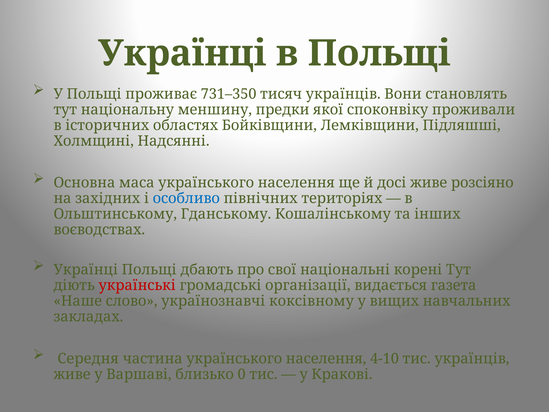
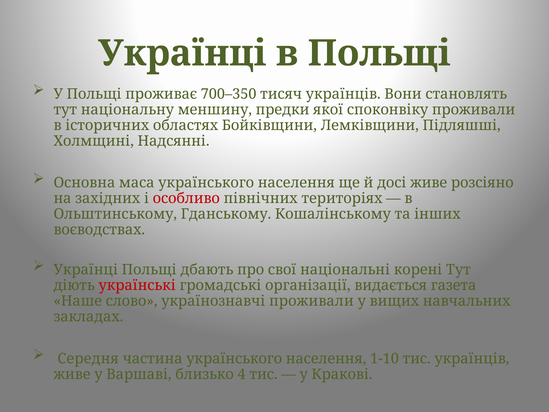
731–350: 731–350 -> 700–350 (229, 94)
особливо colour: blue -> red (186, 198)
українознавчі коксівному: коксівному -> проживали (311, 301)
4-10: 4-10 -> 1-10 (384, 358)
0: 0 -> 4 (242, 374)
